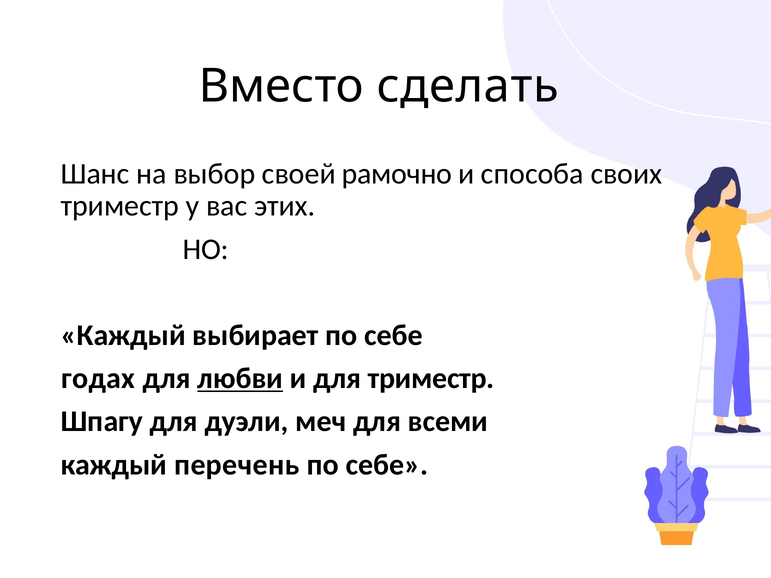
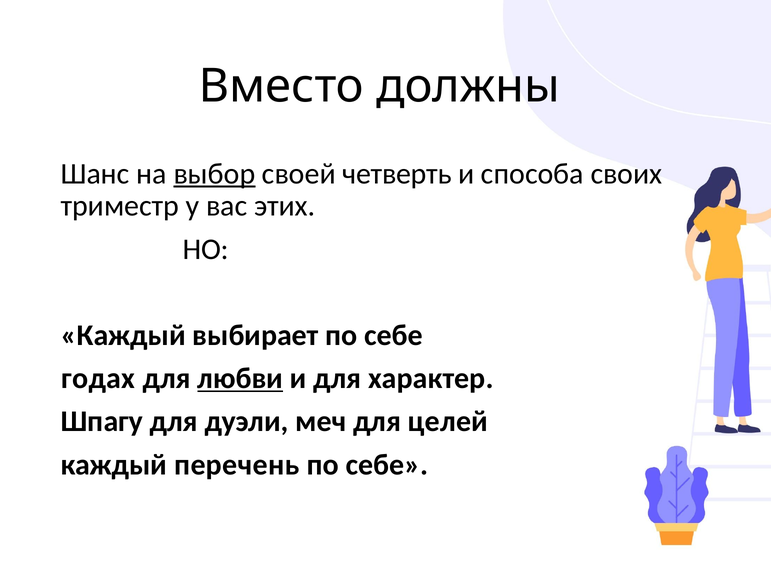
сделать: сделать -> должны (468, 86)
выбор underline: none -> present (214, 174)
рамочно: рамочно -> четверть (397, 174)
для триместр: триместр -> характер (431, 379)
всеми: всеми -> целей (448, 422)
